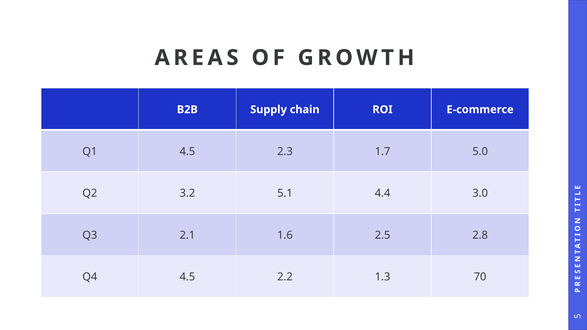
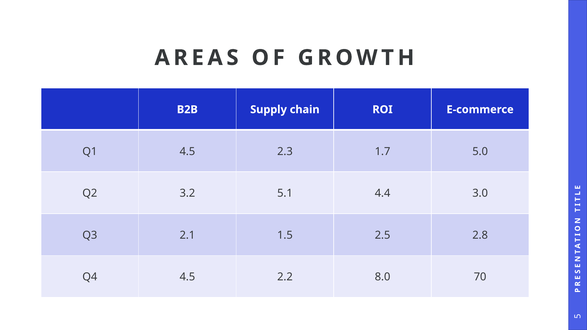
1.6: 1.6 -> 1.5 (285, 235)
1.3: 1.3 -> 8.0 (383, 277)
